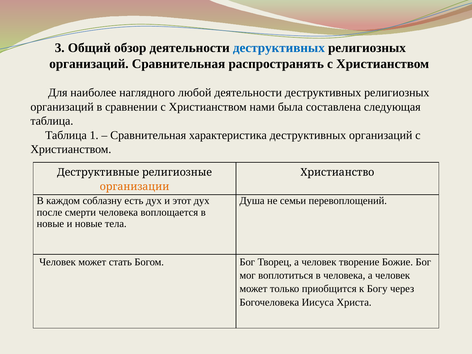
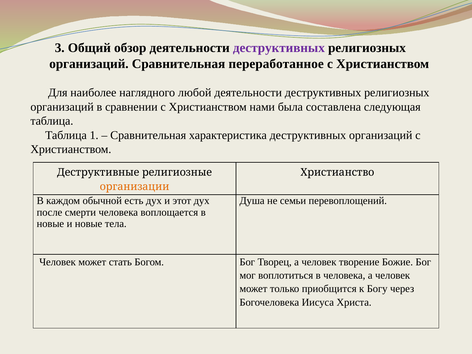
деструктивных colour: blue -> purple (279, 48)
распространять: распространять -> переработанное (276, 64)
соблазну: соблазну -> обычной (102, 201)
